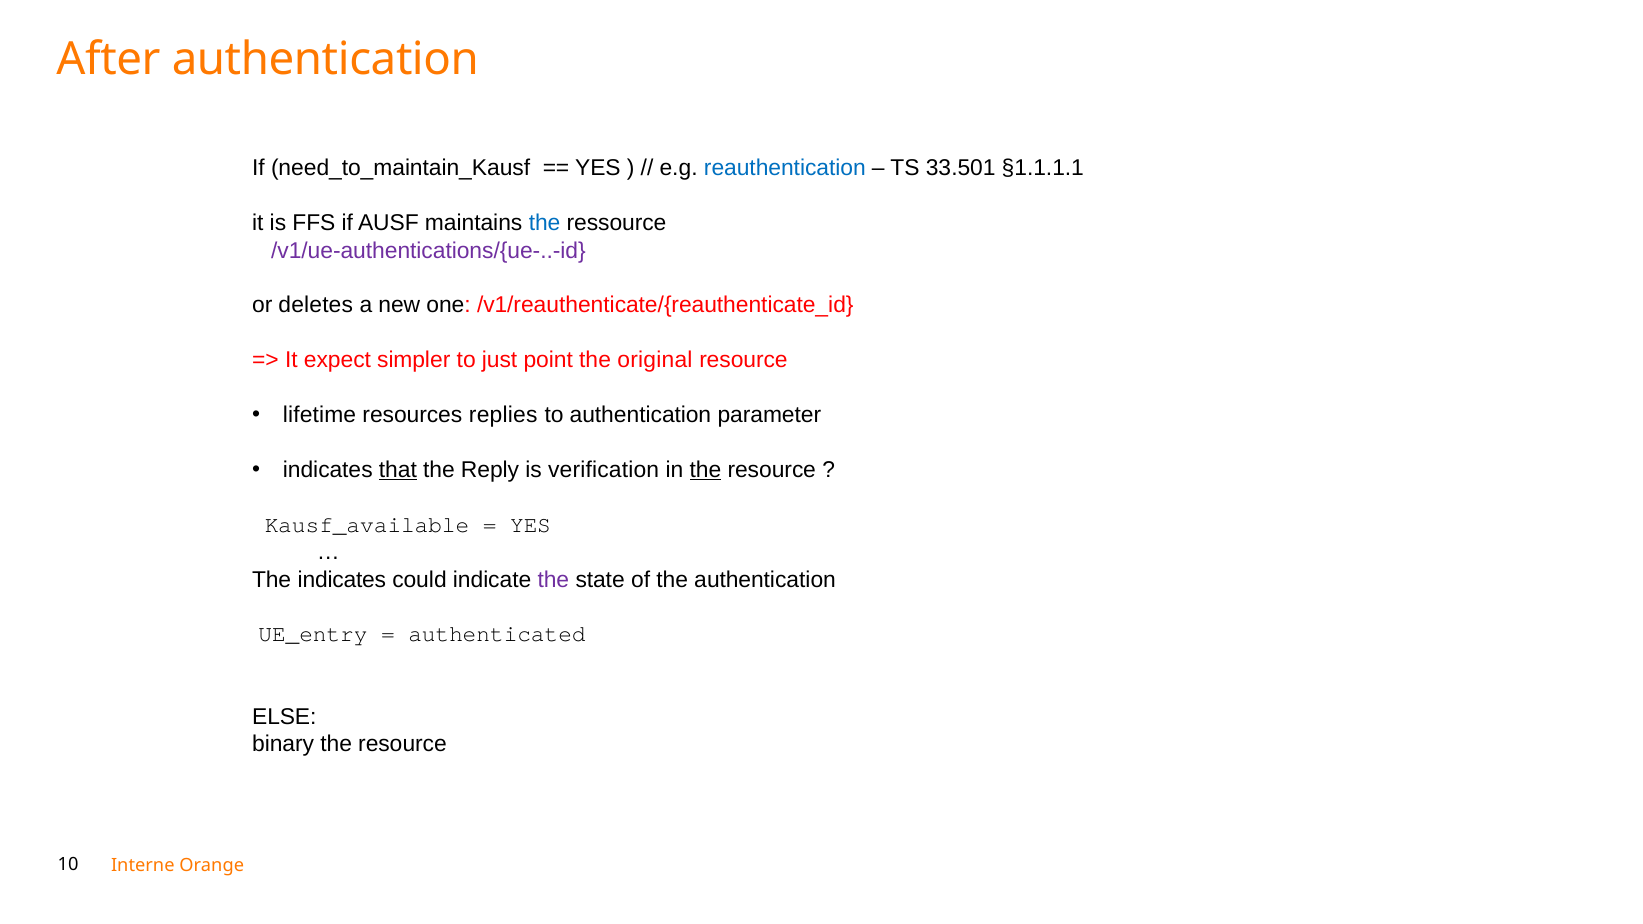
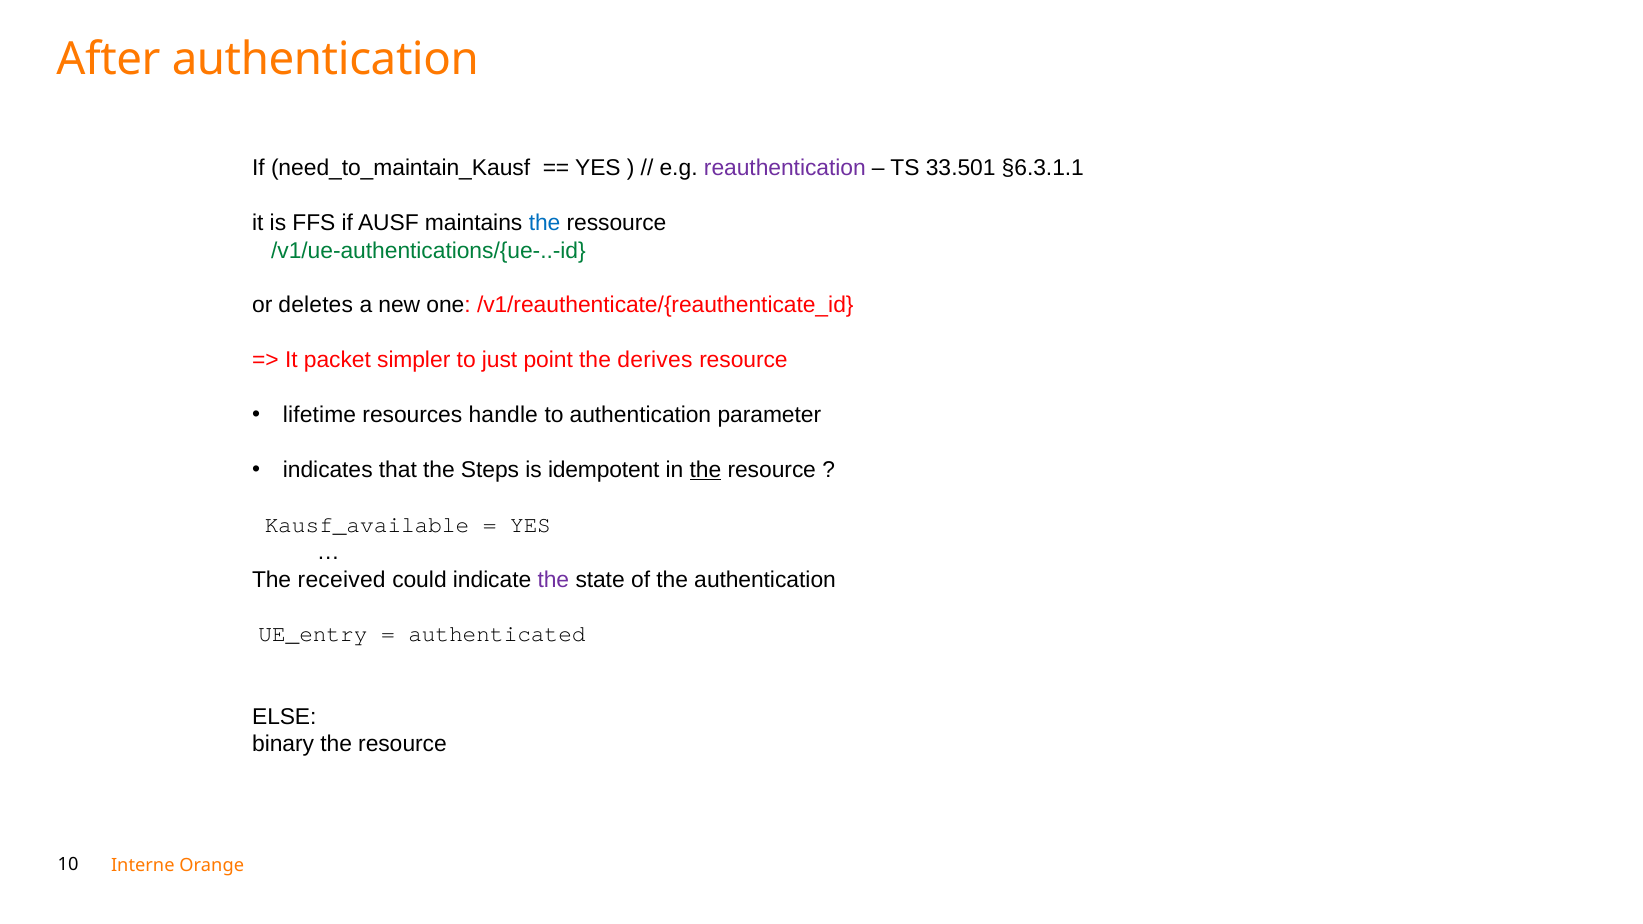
reauthentication colour: blue -> purple (785, 168)
§1.1.1.1: §1.1.1.1 -> §6.3.1.1 (1043, 168)
/v1/ue-authentications/{ue-..-id colour: purple -> green (428, 251)
expect: expect -> packet (337, 360)
original: original -> derives (655, 360)
replies: replies -> handle (503, 415)
that underline: present -> none (398, 470)
Reply: Reply -> Steps (490, 470)
verification: verification -> idempotent (604, 470)
The indicates: indicates -> received (342, 580)
